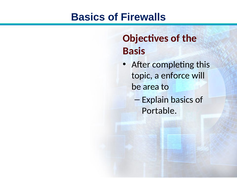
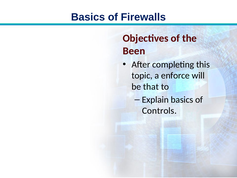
Basis: Basis -> Been (134, 51)
area: area -> that (151, 87)
Portable: Portable -> Controls (159, 111)
